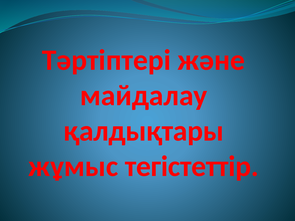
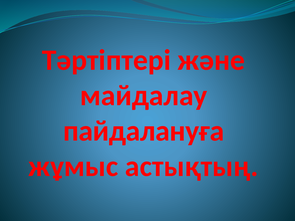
қалдықтары: қалдықтары -> пайдалануға (144, 131)
тегiстеттiр: тегiстеттiр -> астықтың (192, 167)
